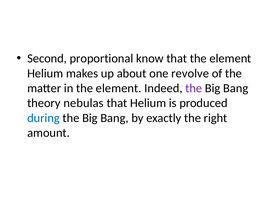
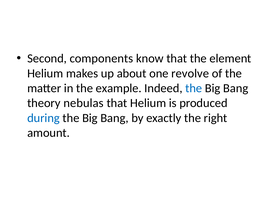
proportional: proportional -> components (101, 59)
in the element: element -> example (119, 88)
the colour: purple -> blue (194, 88)
